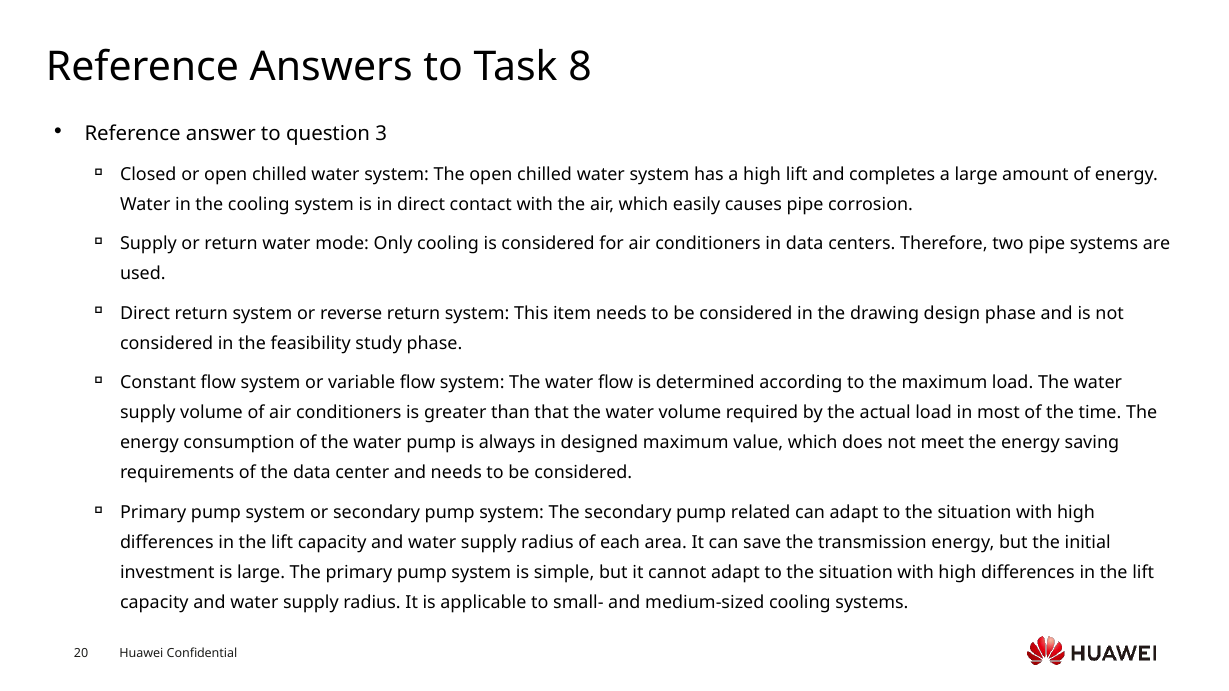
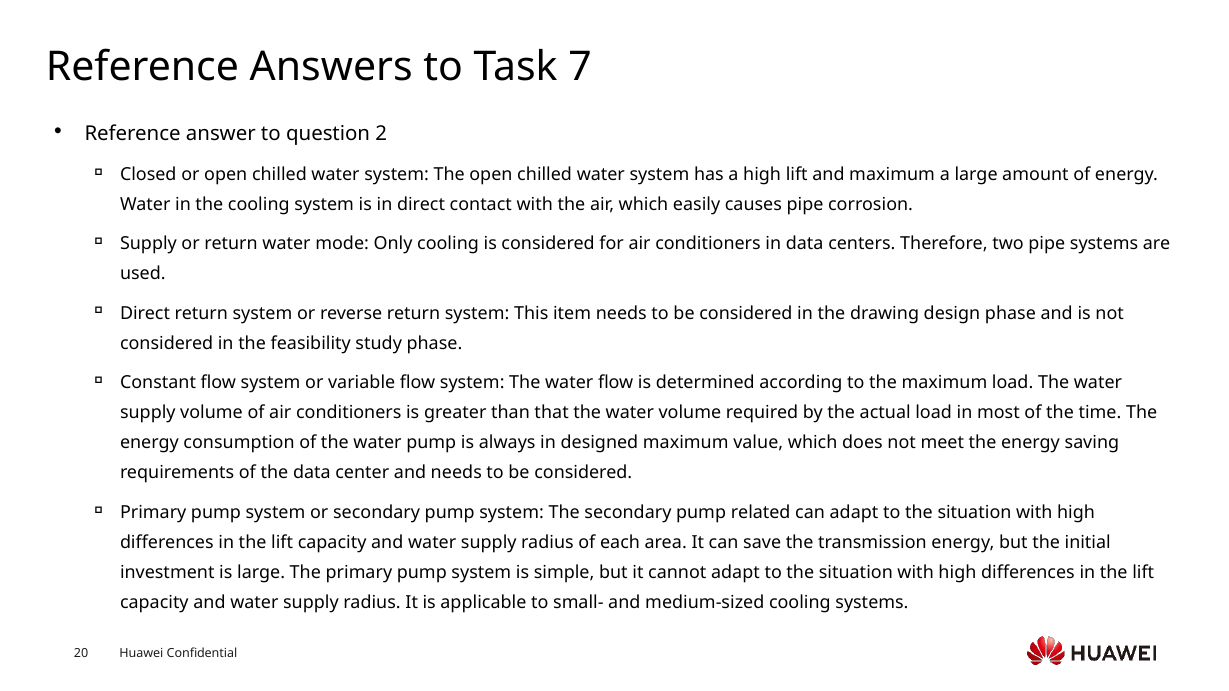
8: 8 -> 7 (580, 67)
3: 3 -> 2 (381, 134)
and completes: completes -> maximum (892, 174)
